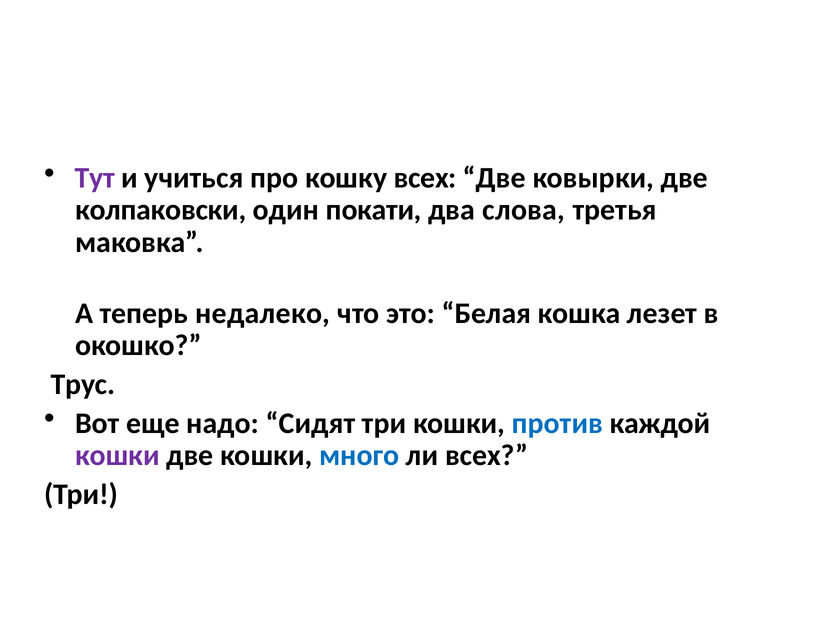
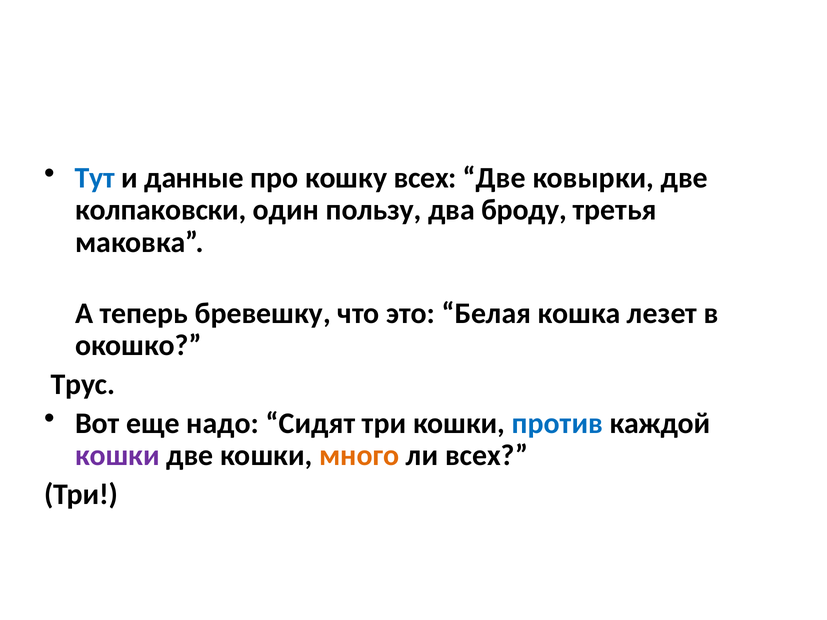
Тут colour: purple -> blue (95, 178)
учиться: учиться -> данные (194, 178)
покати: покати -> пользу (374, 210)
слова: слова -> броду (524, 210)
недалеко: недалеко -> бревешку (263, 313)
много colour: blue -> orange (359, 456)
